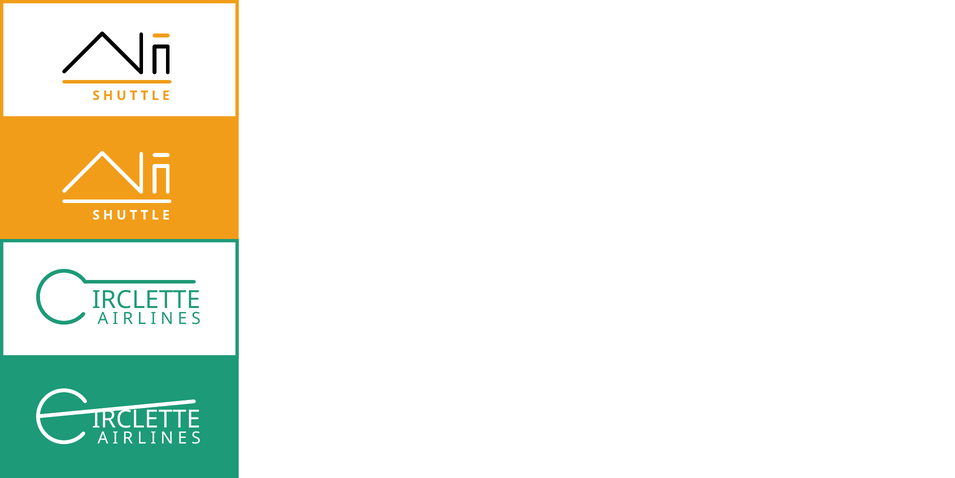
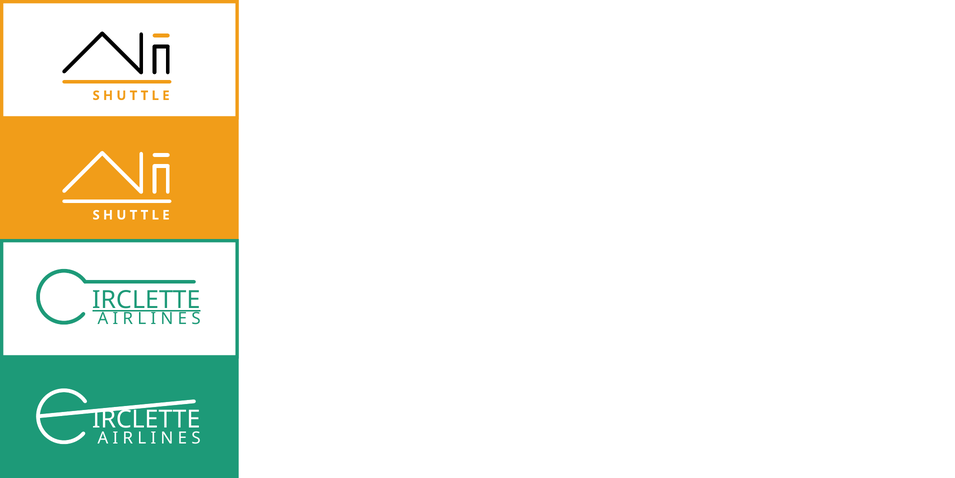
IRCLETTE underline: none -> present (146, 300)
